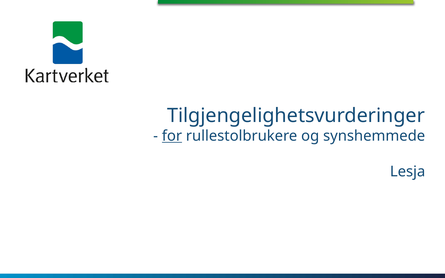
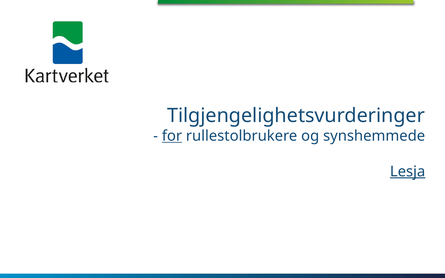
Lesja underline: none -> present (408, 172)
